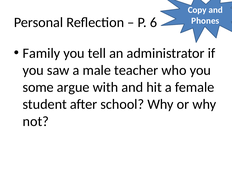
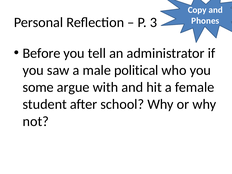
6: 6 -> 3 (153, 22)
Family: Family -> Before (41, 53)
teacher: teacher -> political (136, 70)
